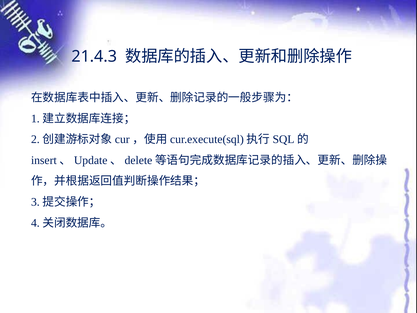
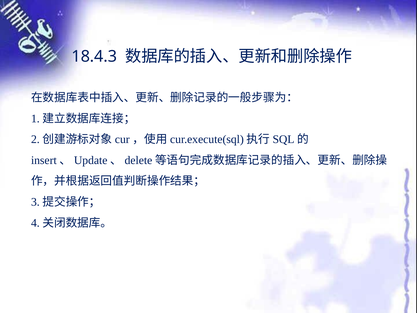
21.4.3: 21.4.3 -> 18.4.3 (94, 57)
